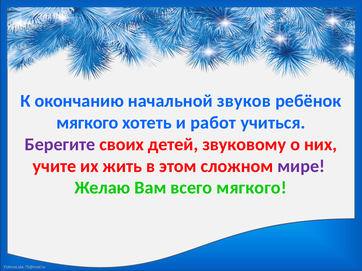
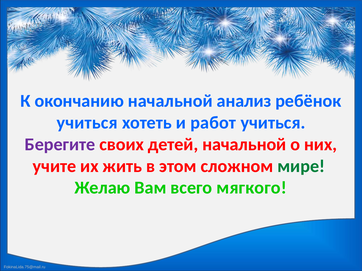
звуков: звуков -> анализ (244, 101)
мягкого: мягкого -> учиться (87, 123)
детей звуковому: звуковому -> начальной (244, 145)
мире colour: purple -> green (301, 166)
